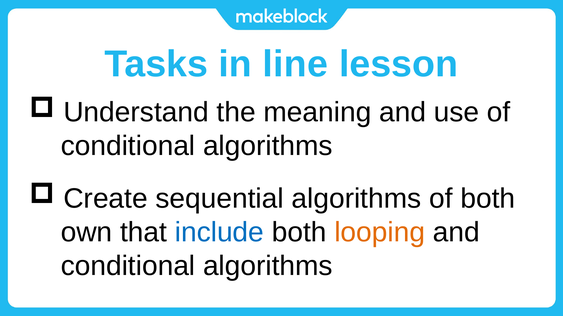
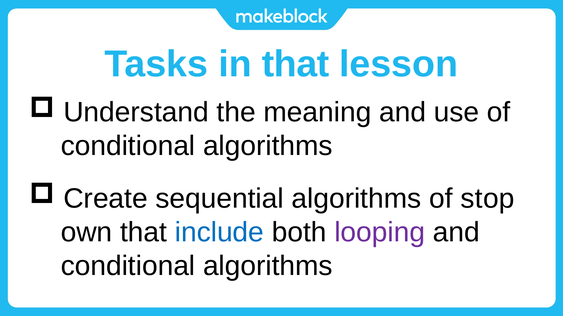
in line: line -> that (296, 64)
of both: both -> stop (488, 199)
looping colour: orange -> purple (380, 233)
